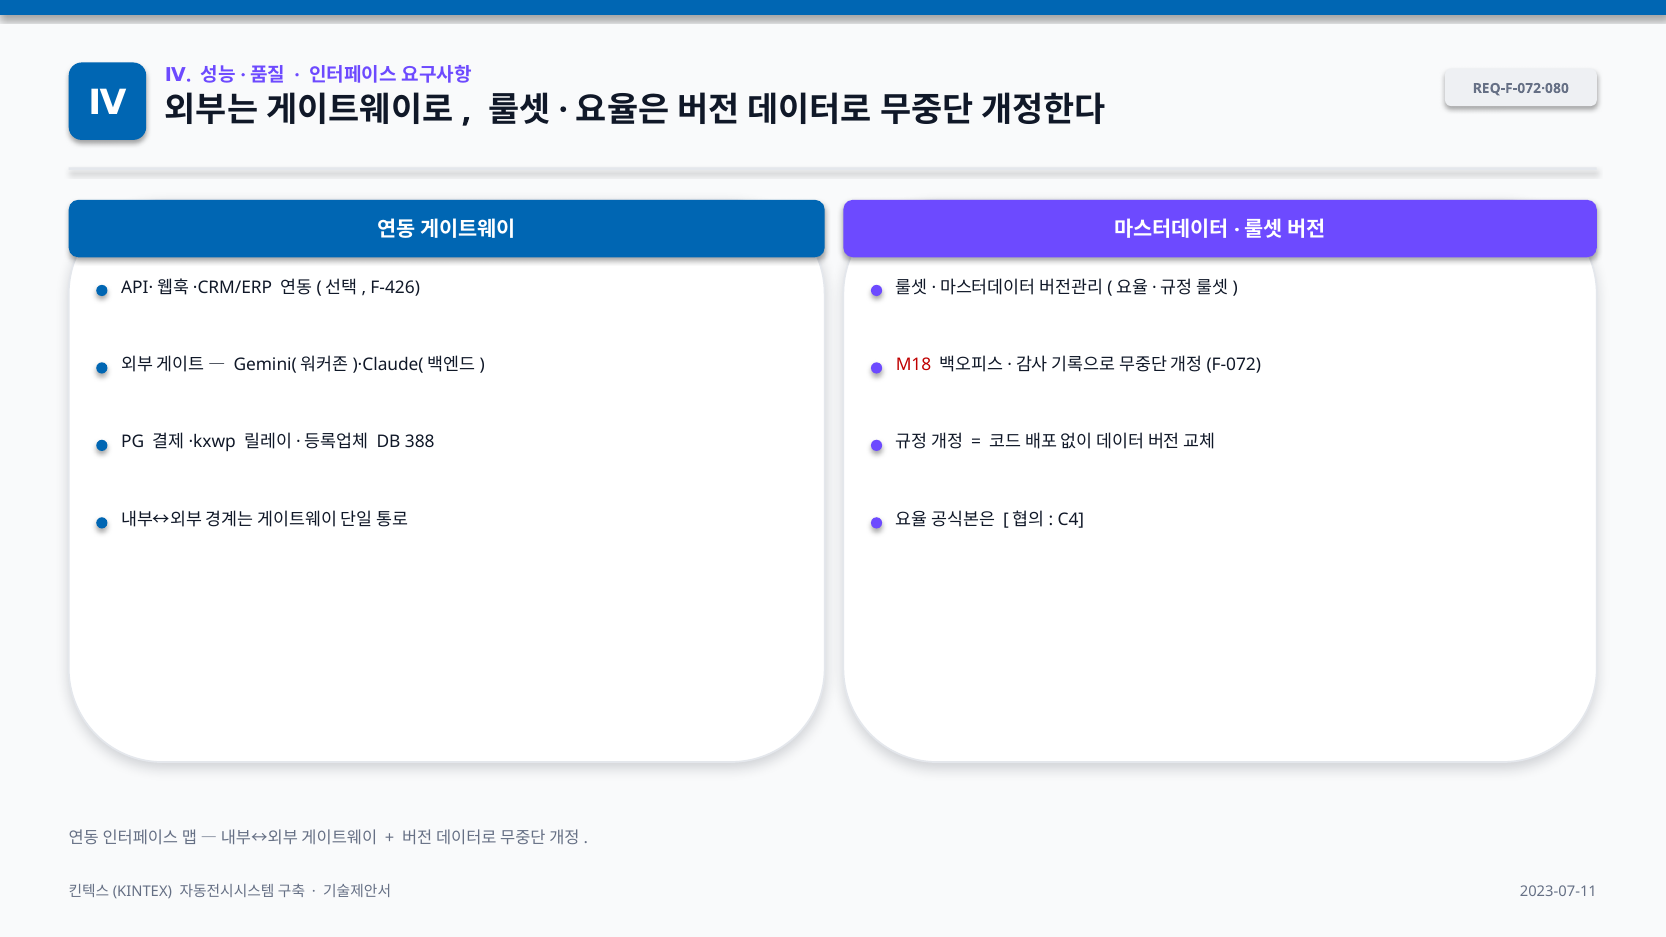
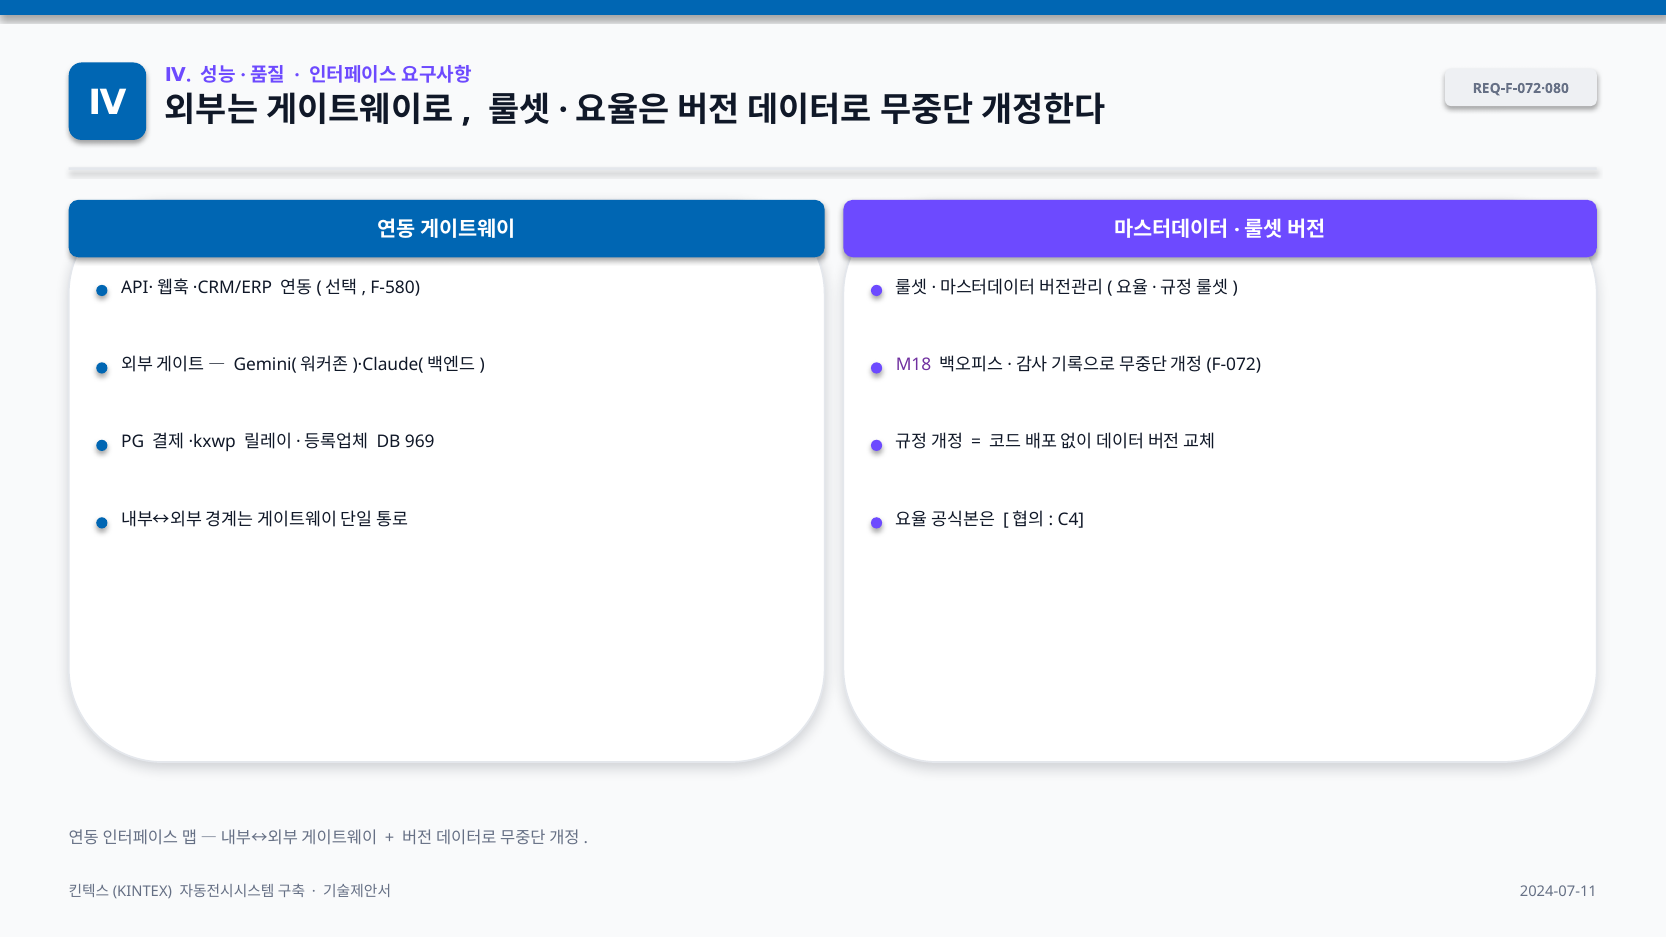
F-426: F-426 -> F-580 (395, 287)
M18 colour: red -> purple (914, 365)
388: 388 -> 969 (420, 442)
2023-07-11: 2023-07-11 -> 2024-07-11 (1558, 892)
